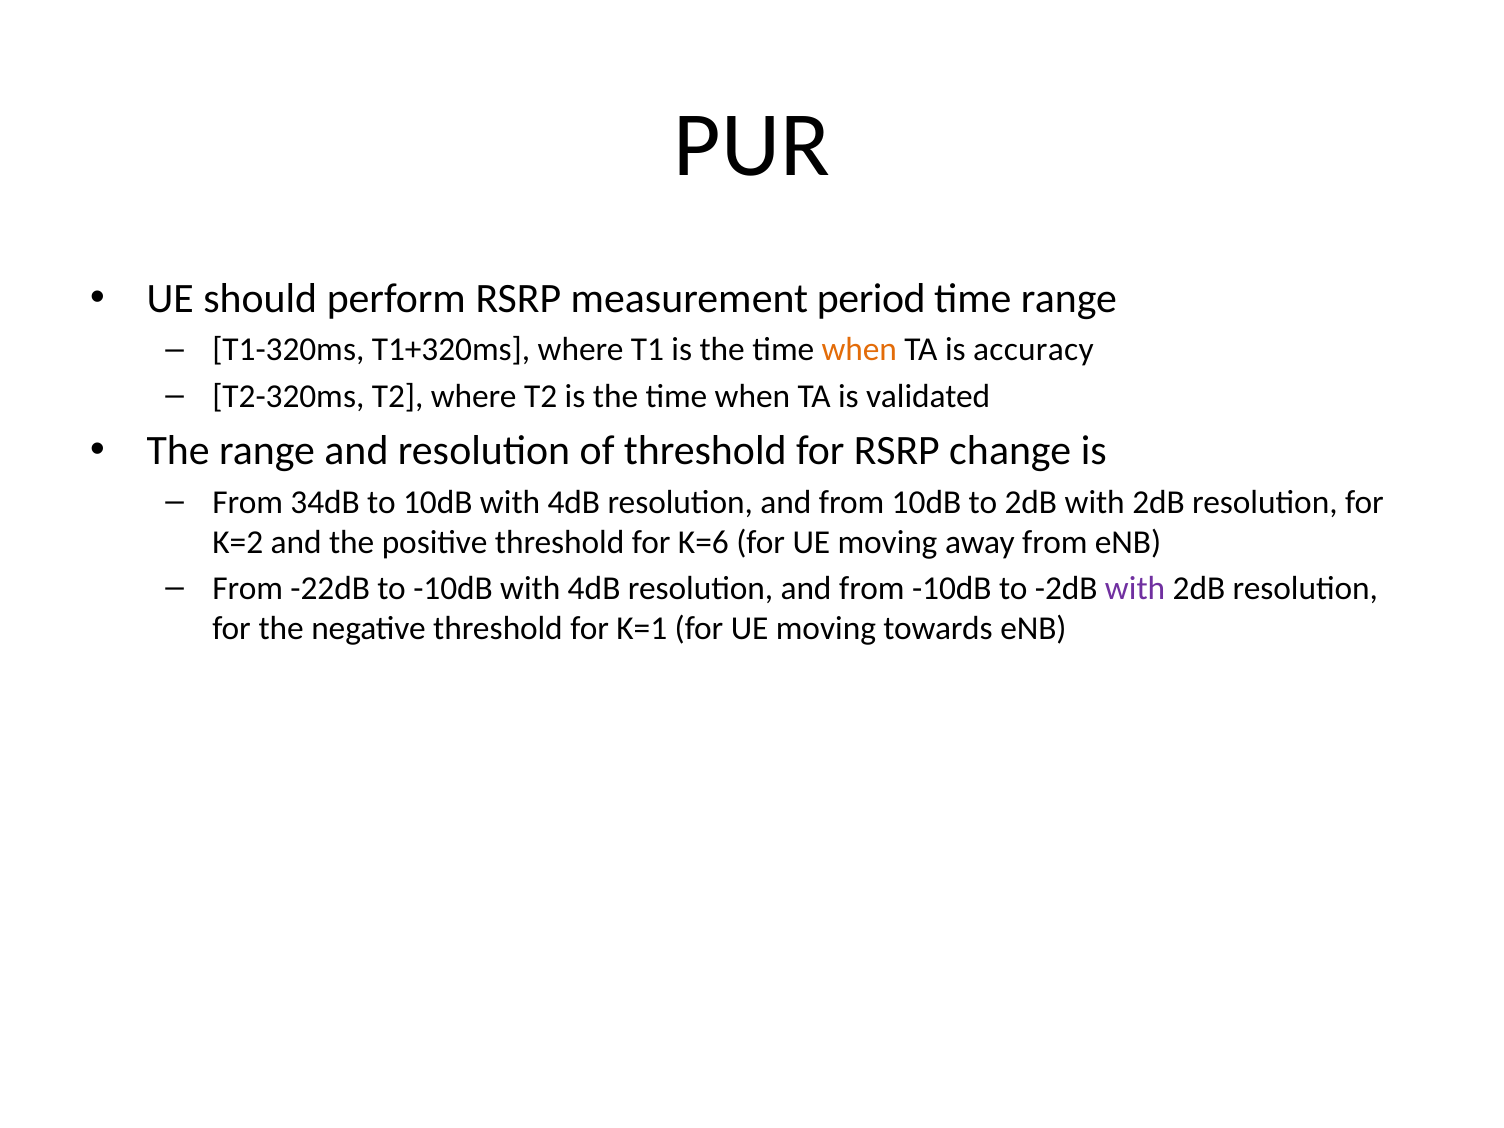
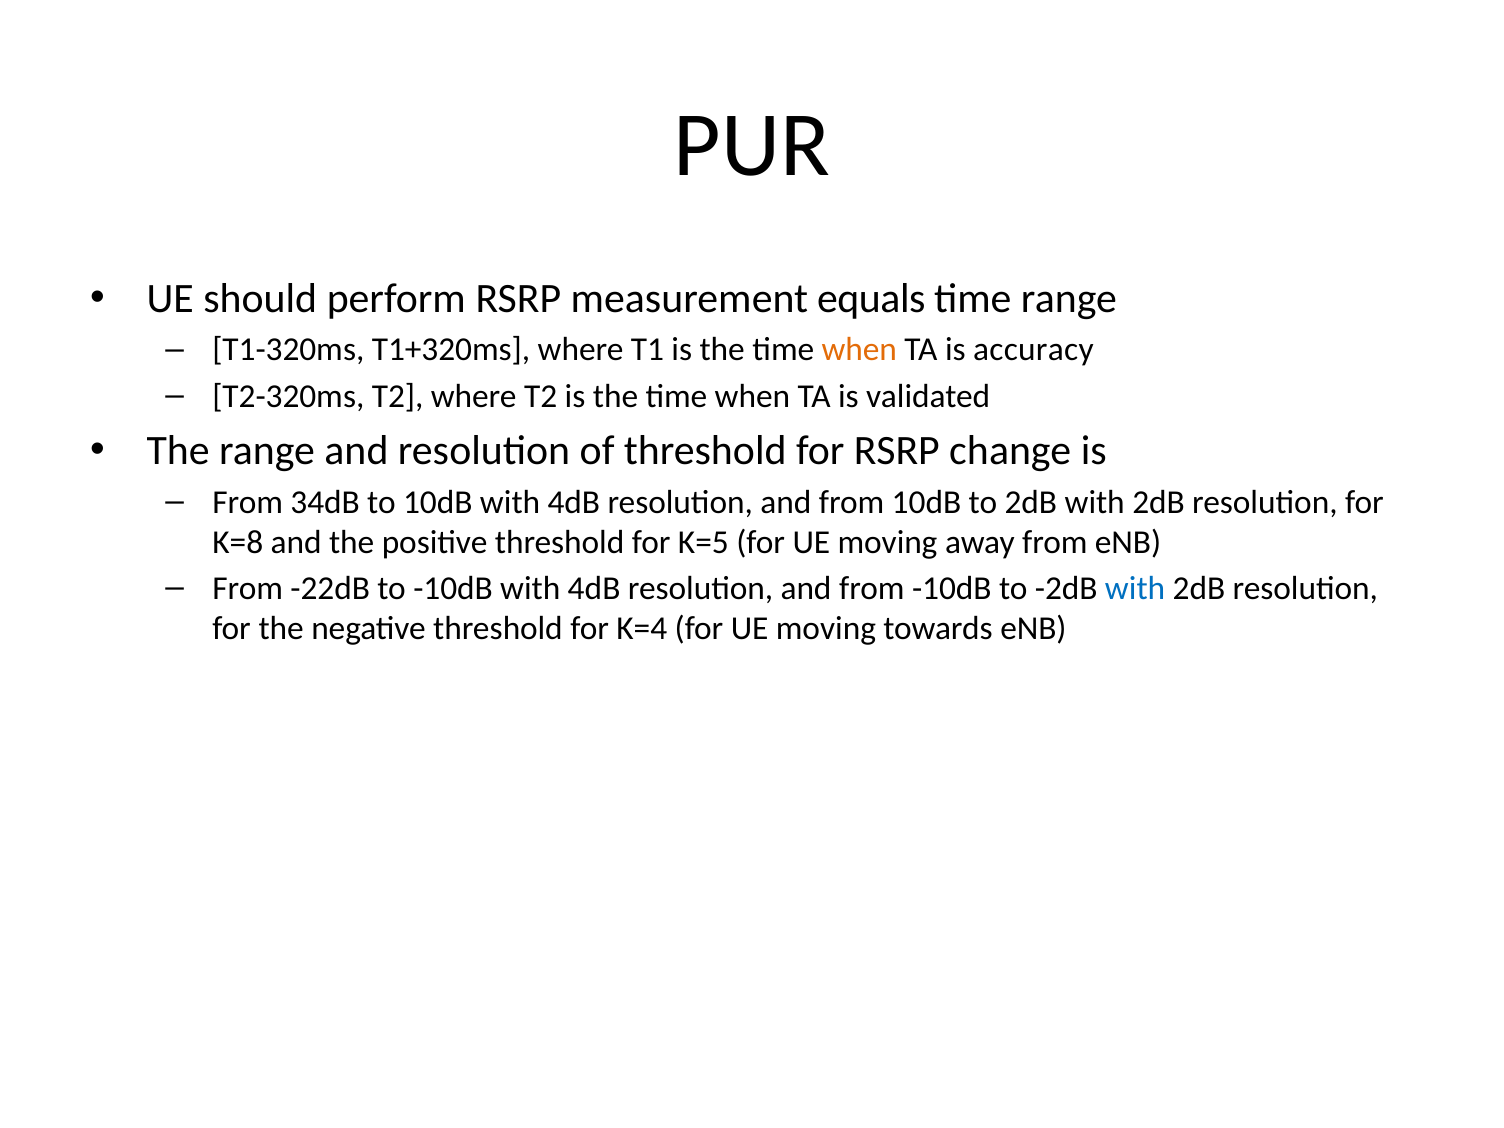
period: period -> equals (871, 299)
K=2: K=2 -> K=8 (238, 542)
K=6: K=6 -> K=5 (703, 542)
with colour: purple -> blue (1135, 589)
K=1: K=1 -> K=4 (642, 629)
